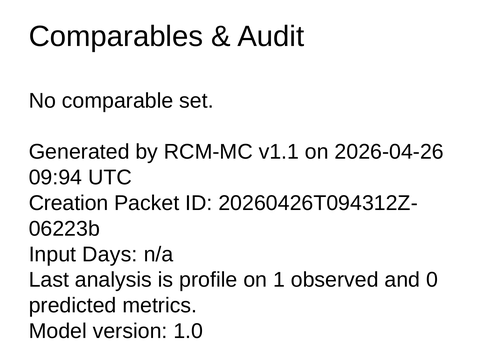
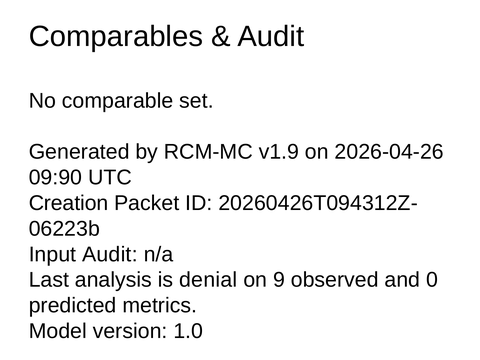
v1.1: v1.1 -> v1.9 (279, 152)
09:94: 09:94 -> 09:90 (55, 177)
Input Days: Days -> Audit (110, 254)
profile: profile -> denial (208, 280)
1: 1 -> 9 (279, 280)
